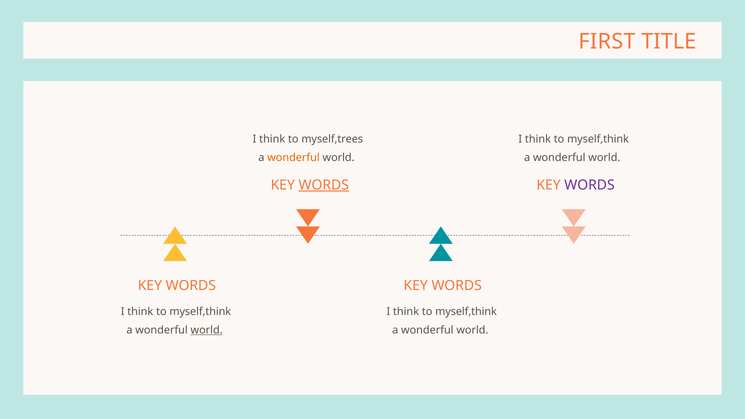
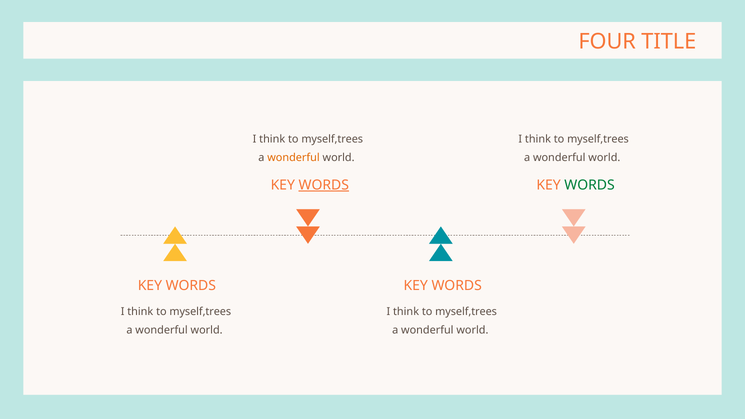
FIRST: FIRST -> FOUR (607, 42)
myself,think: myself,think -> myself,trees (598, 139)
WORDS colour: purple -> green (590, 185)
myself,think: myself,think -> myself,trees (200, 312)
myself,think: myself,think -> myself,trees (466, 312)
world underline: present -> none (207, 330)
